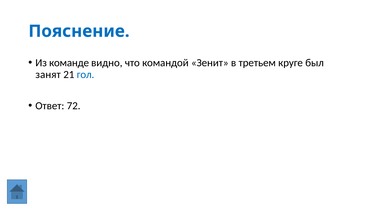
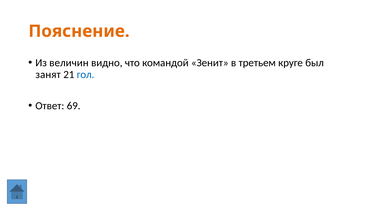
Пояснение colour: blue -> orange (79, 31)
команде: команде -> величин (69, 63)
72: 72 -> 69 (74, 106)
